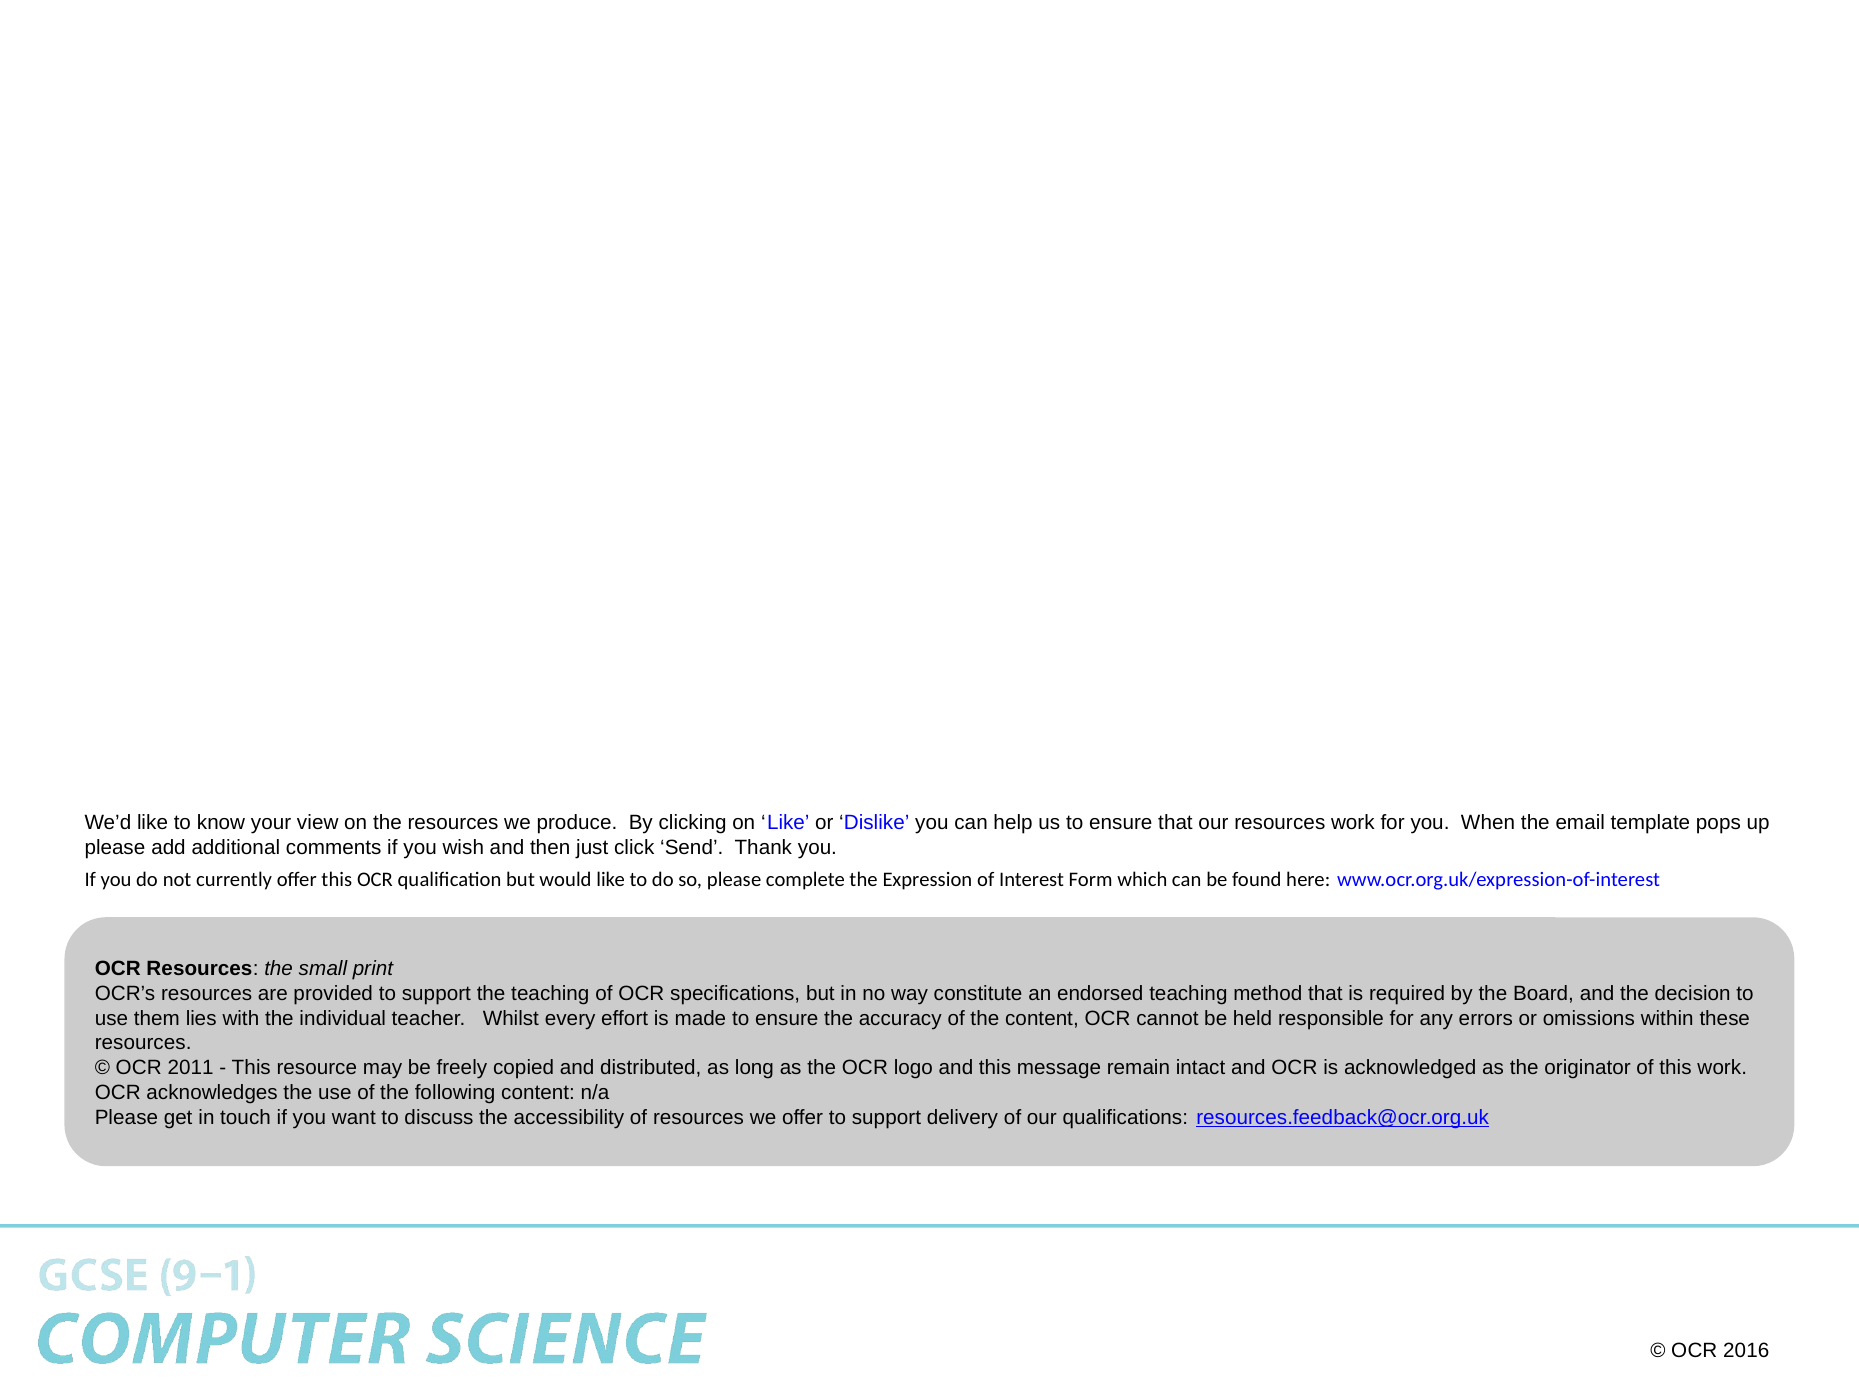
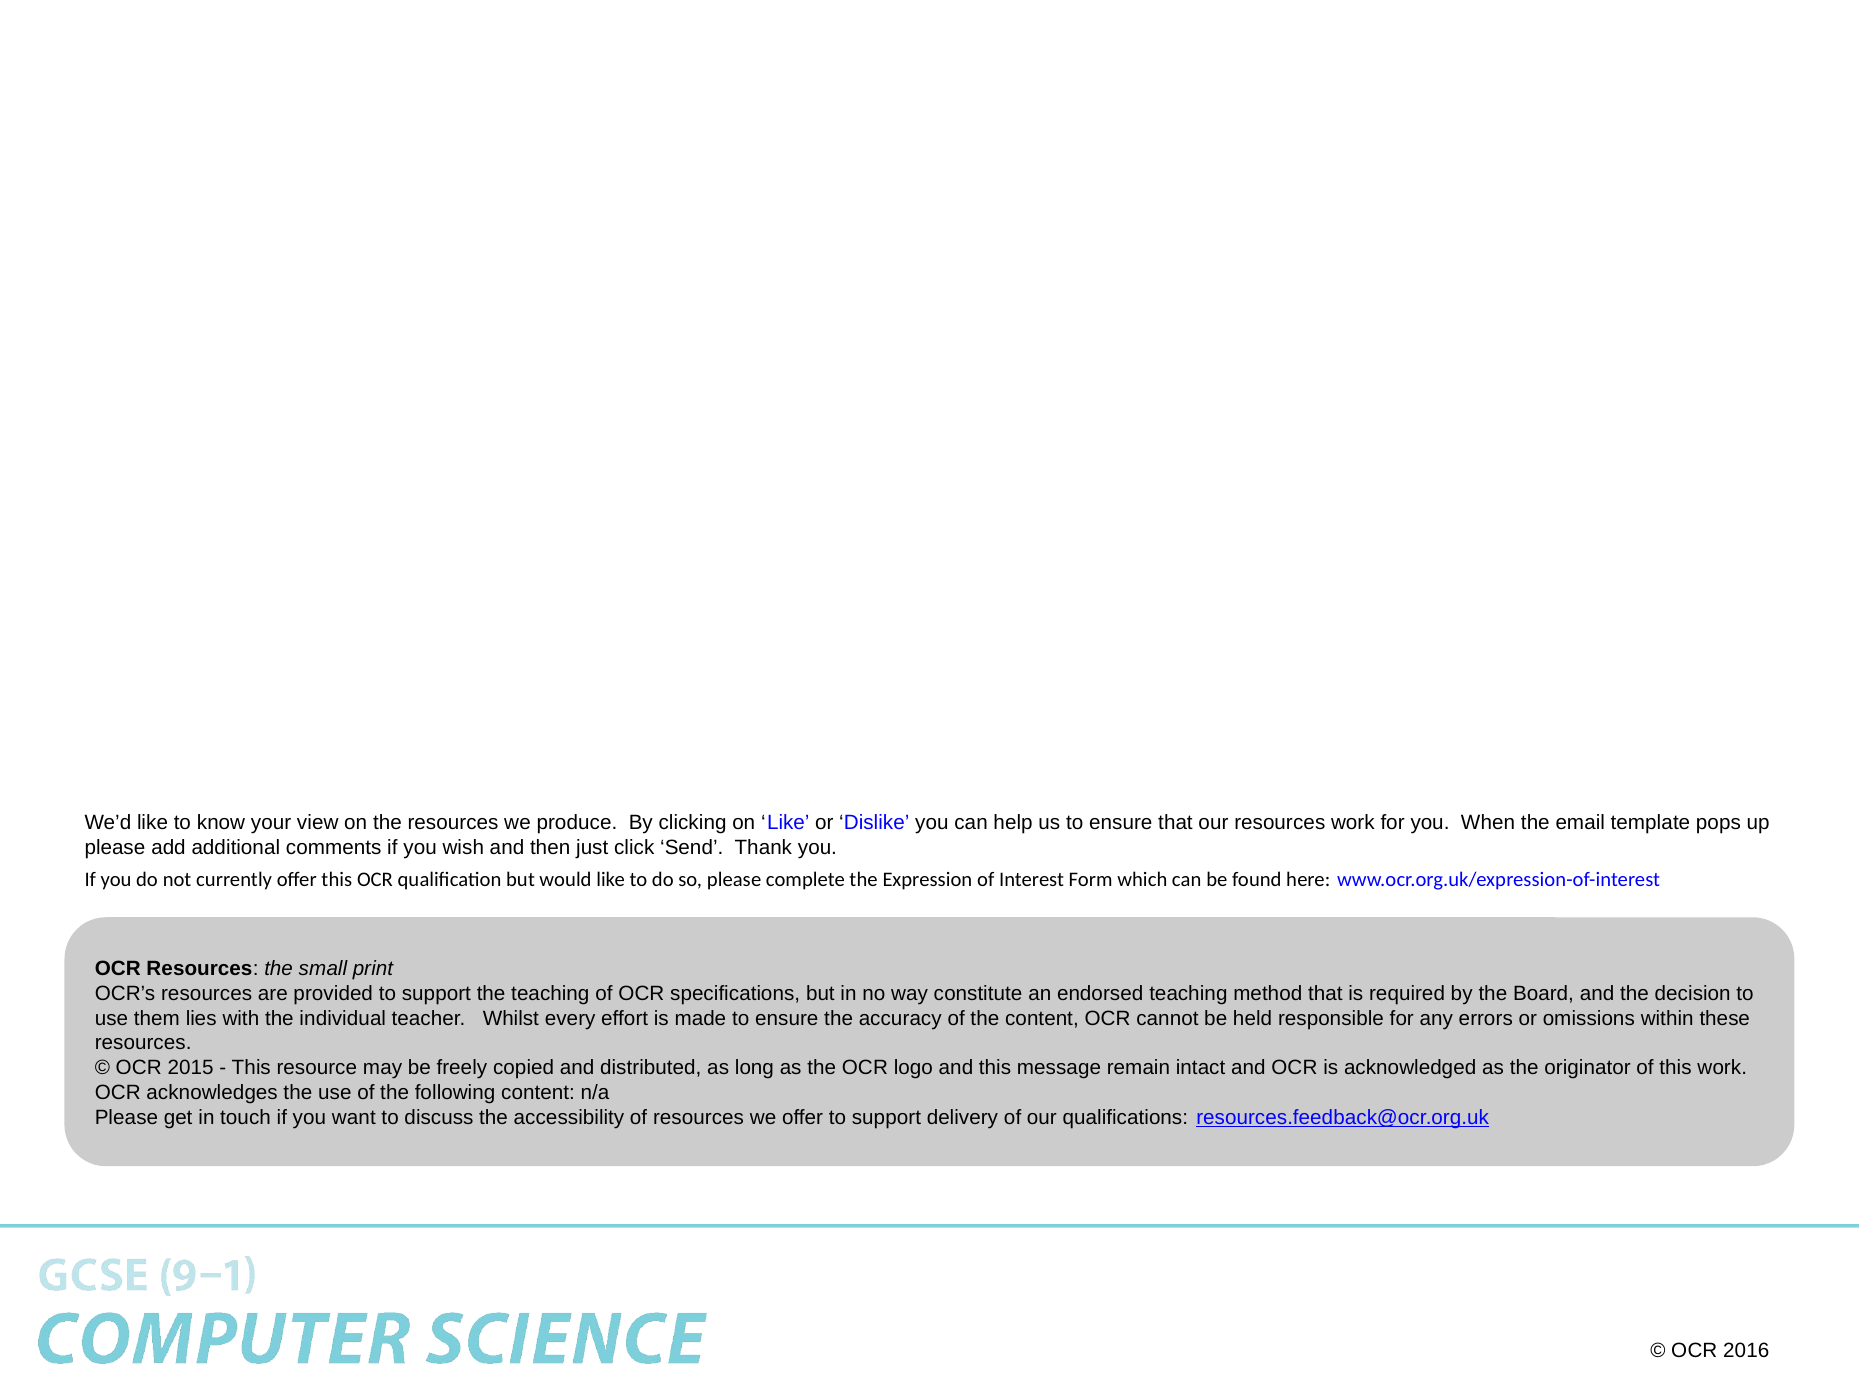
2011: 2011 -> 2015 (191, 1067)
